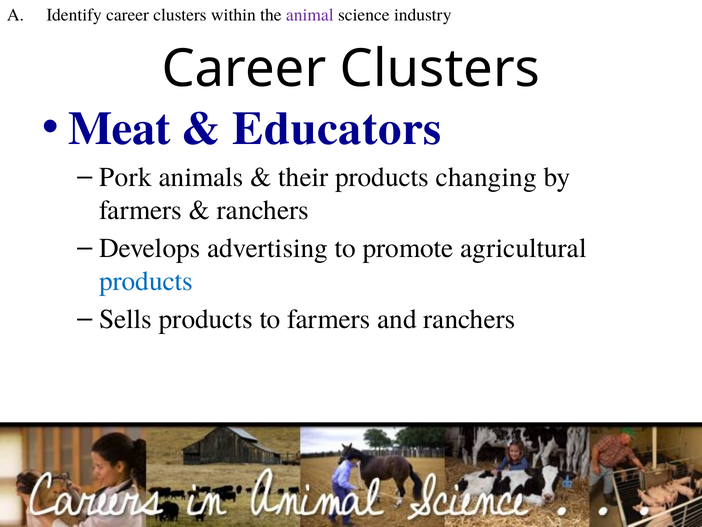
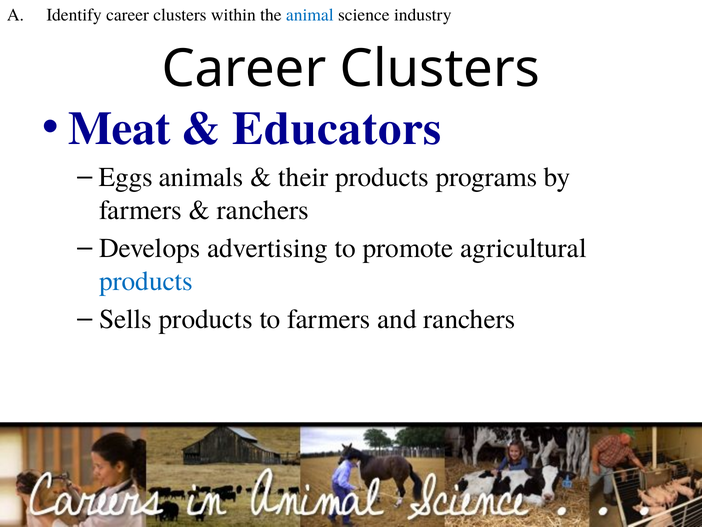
animal colour: purple -> blue (310, 15)
Pork: Pork -> Eggs (126, 177)
changing: changing -> programs (487, 177)
